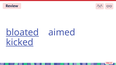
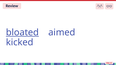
kicked underline: present -> none (20, 42)
